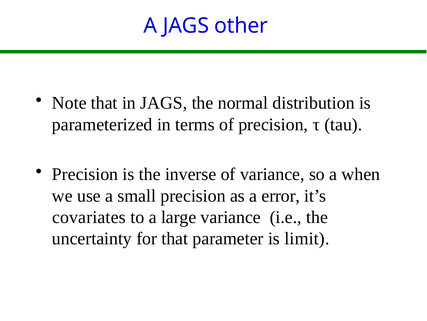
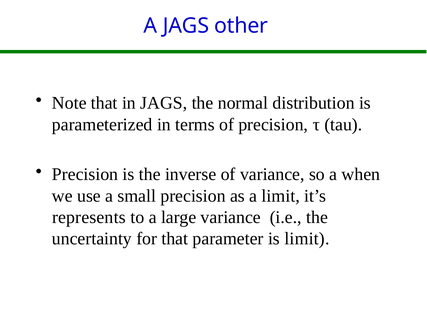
a error: error -> limit (281, 195)
covariates: covariates -> represents (89, 217)
